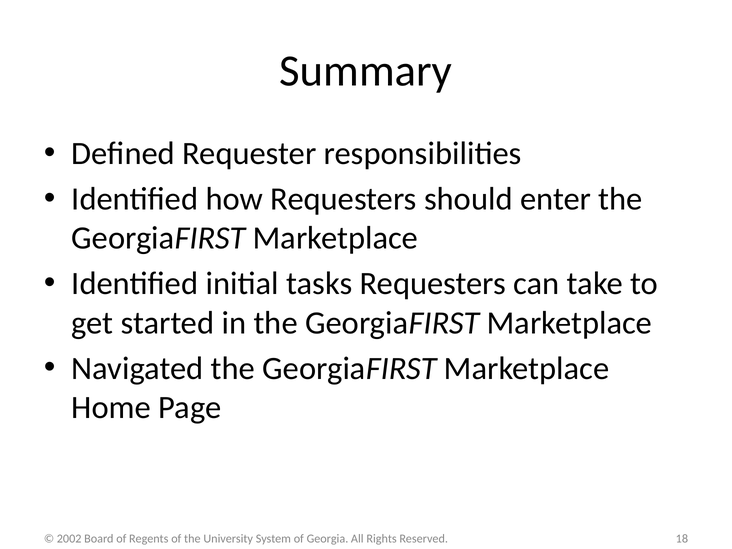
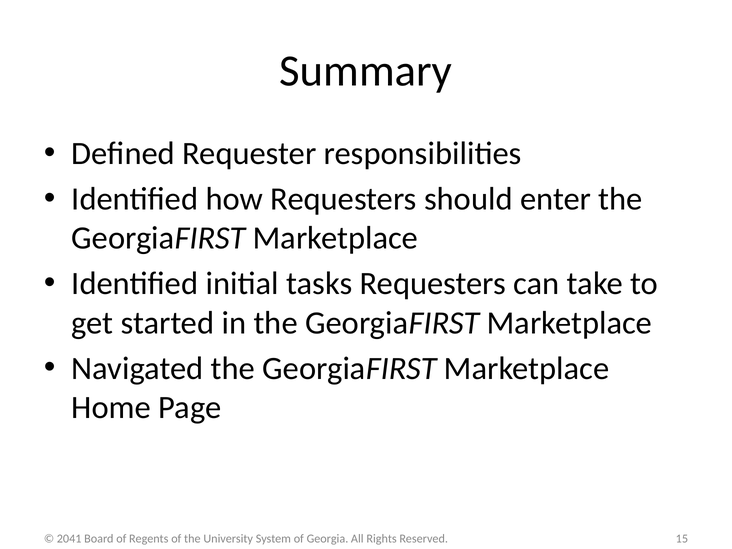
2002: 2002 -> 2041 (69, 539)
18: 18 -> 15 (682, 539)
